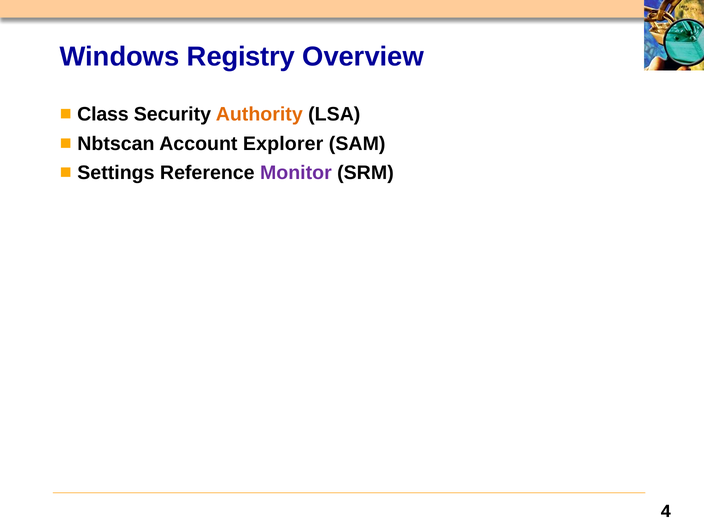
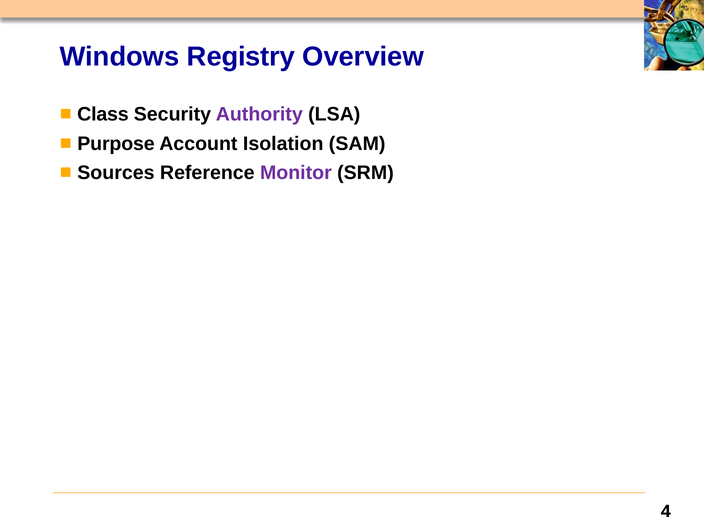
Authority colour: orange -> purple (259, 114)
Nbtscan: Nbtscan -> Purpose (116, 144)
Explorer: Explorer -> Isolation (283, 144)
Settings: Settings -> Sources (116, 173)
